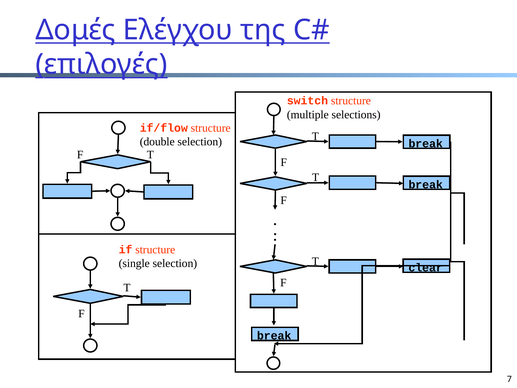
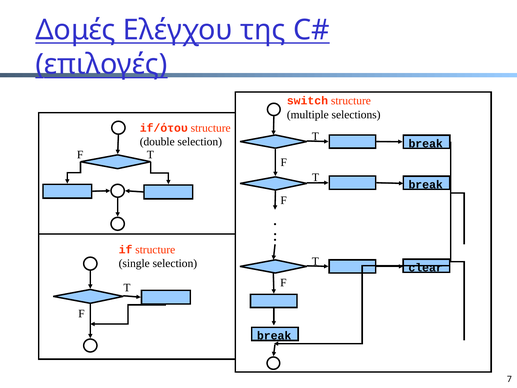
if/flow: if/flow -> if/ότου (164, 128)
